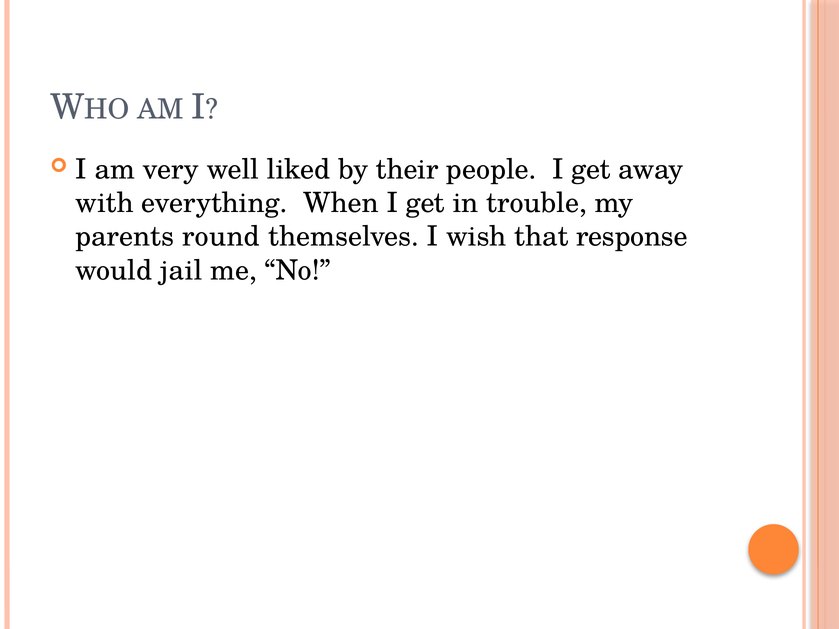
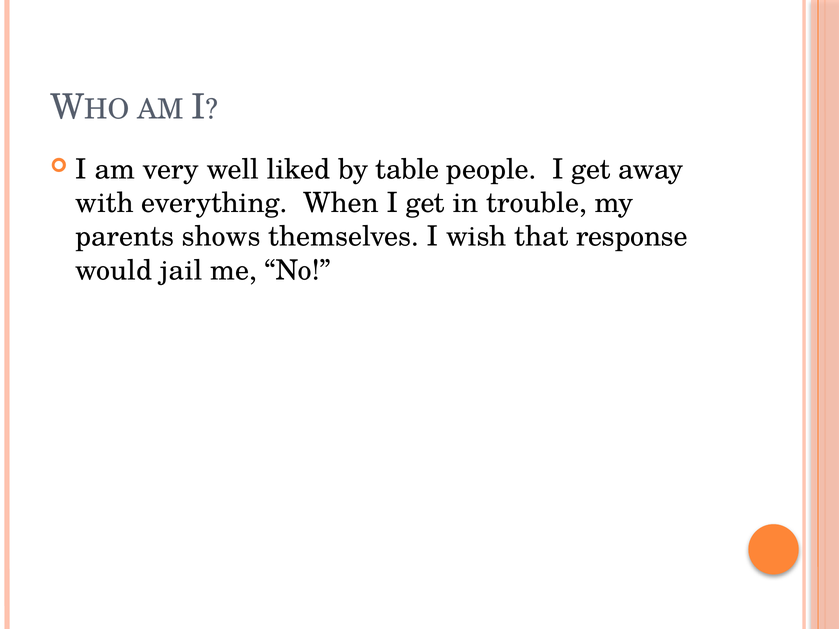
their: their -> table (407, 170)
round: round -> shows (221, 237)
